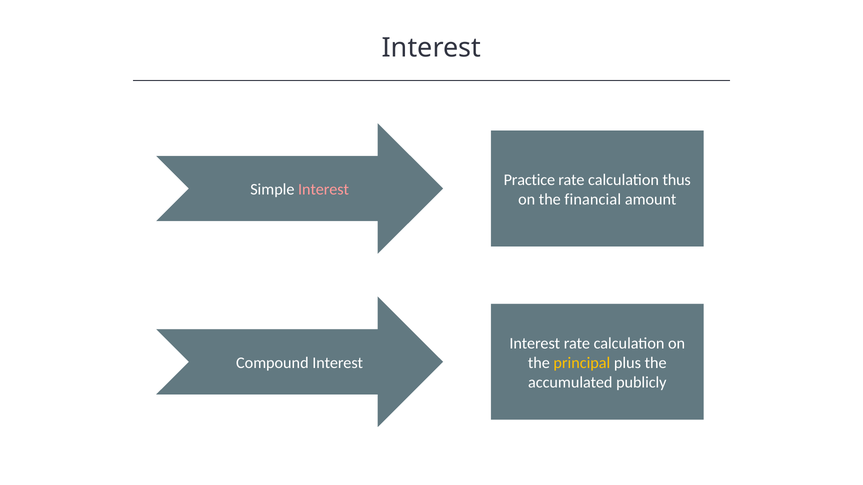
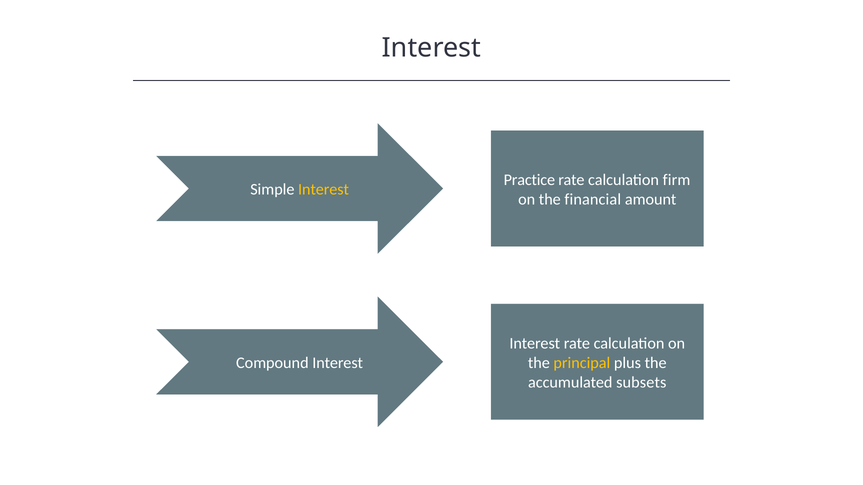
thus: thus -> firm (677, 180)
Interest colour: pink -> yellow (324, 190)
publicly: publicly -> subsets (641, 383)
